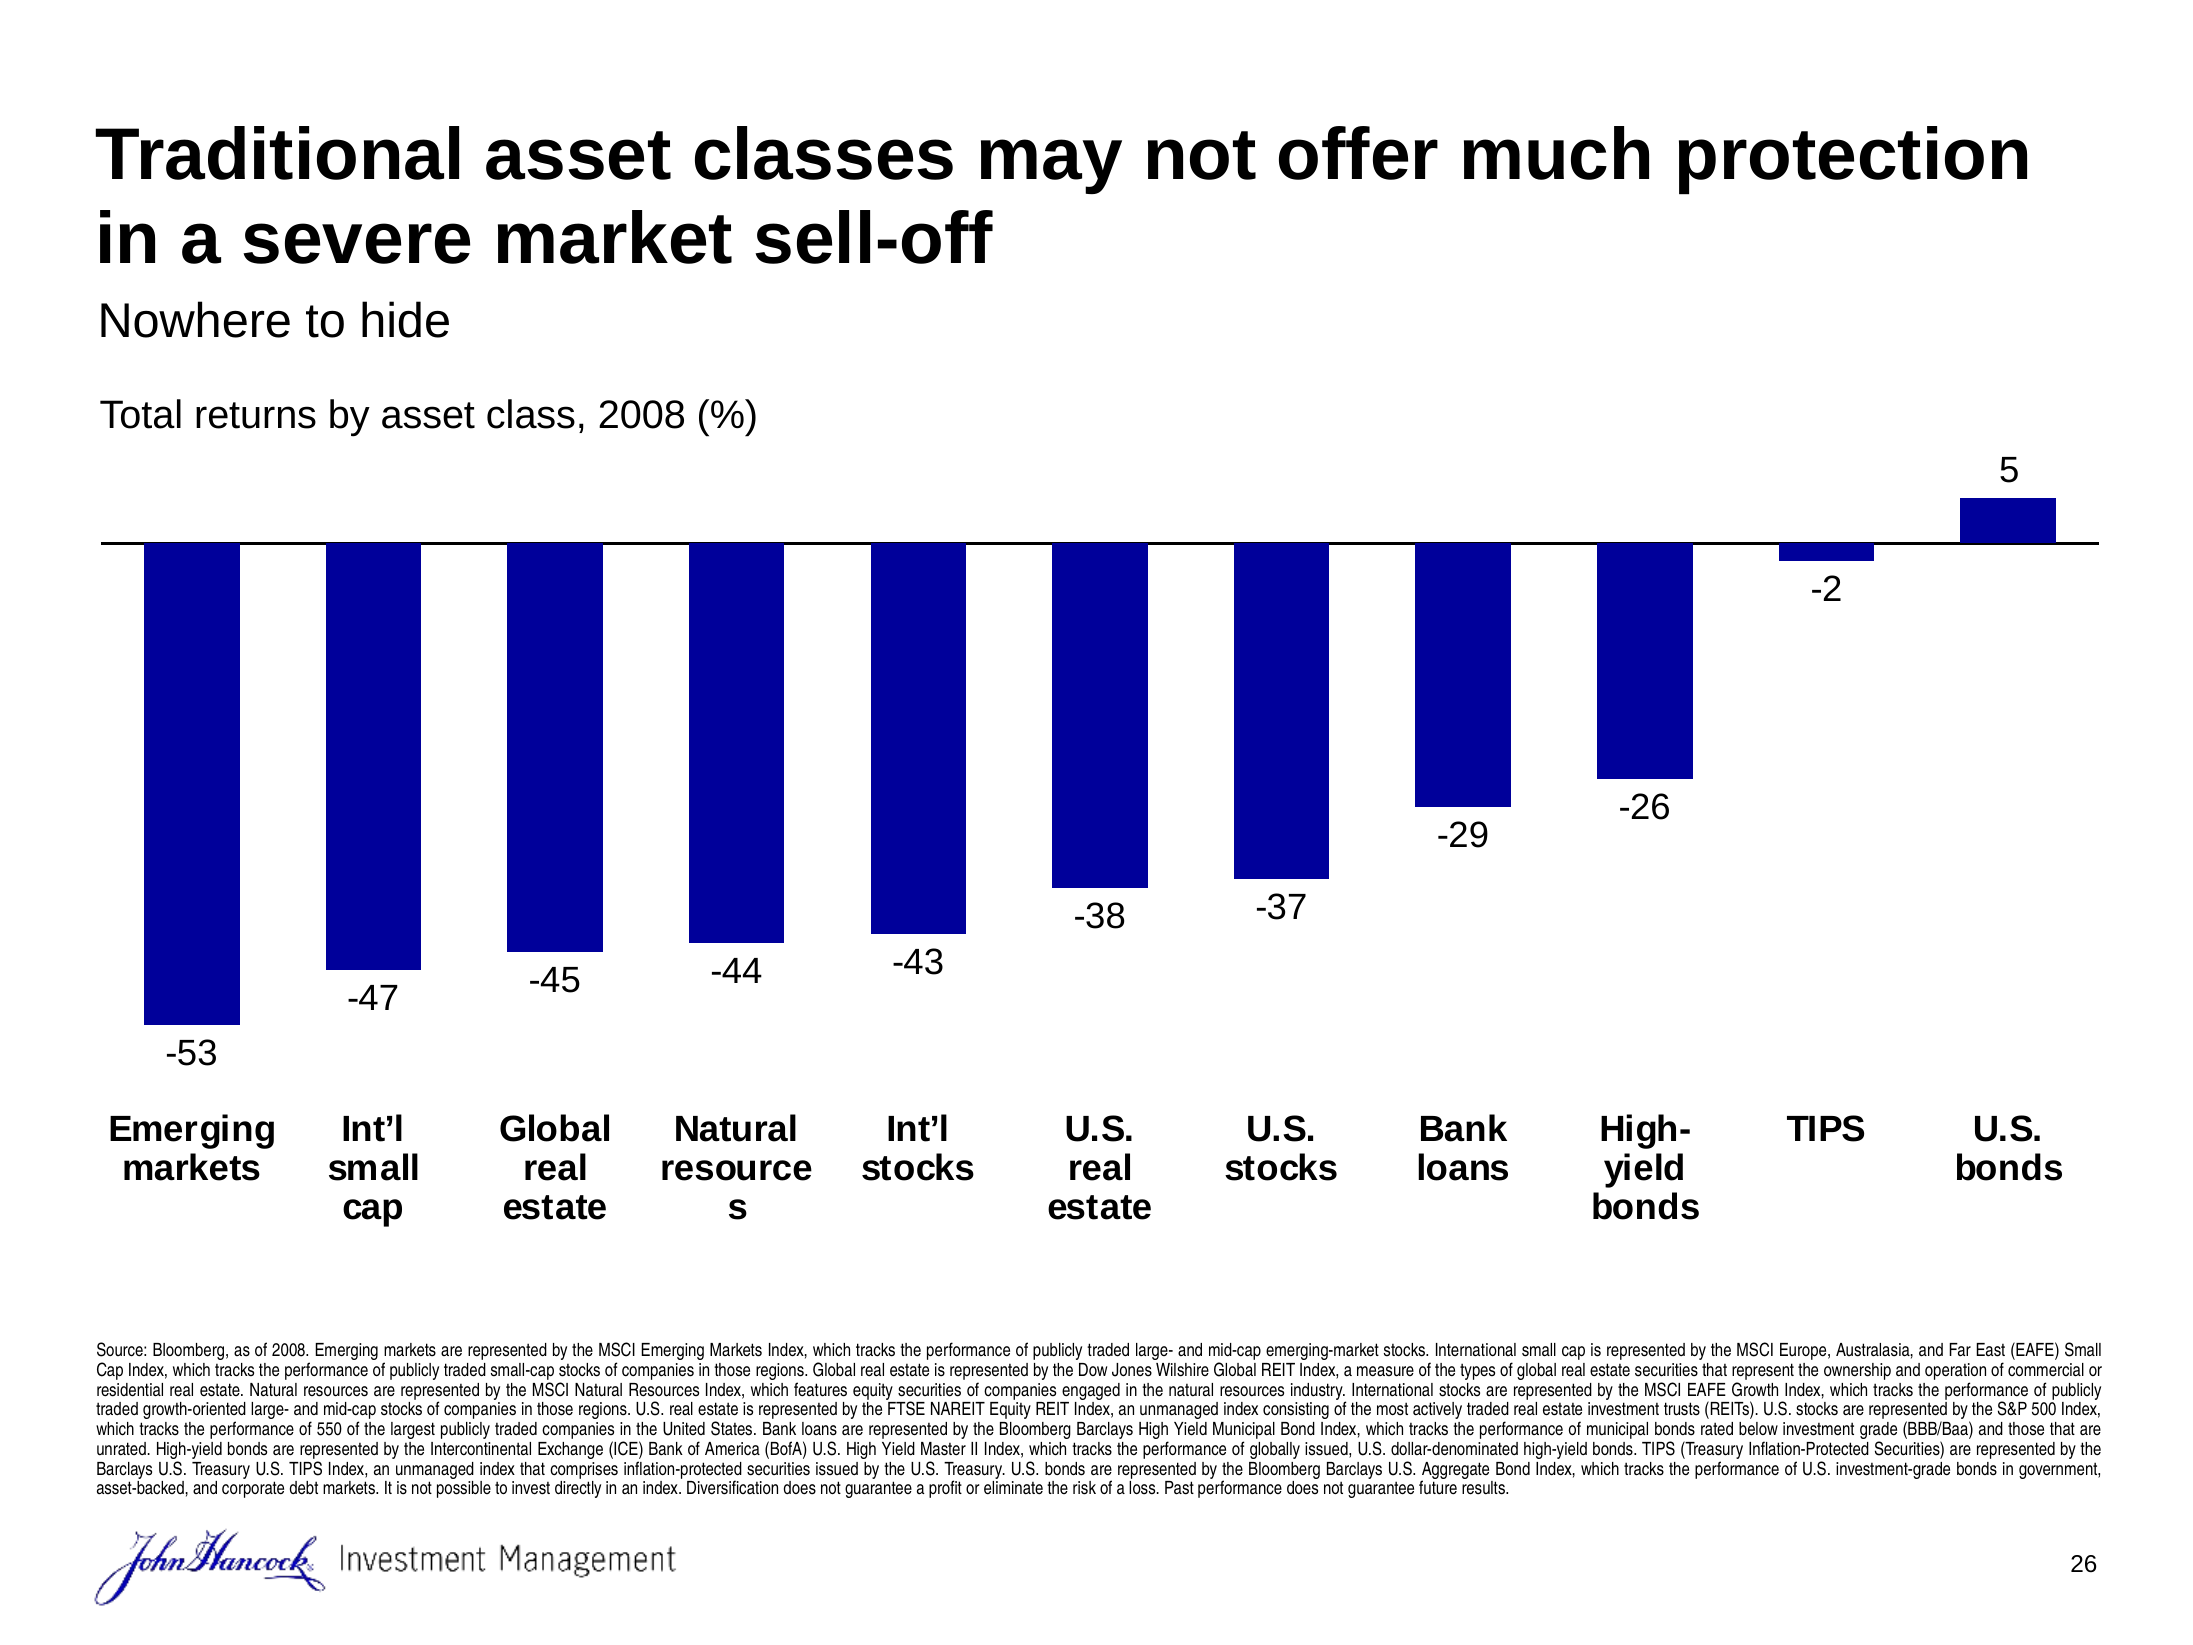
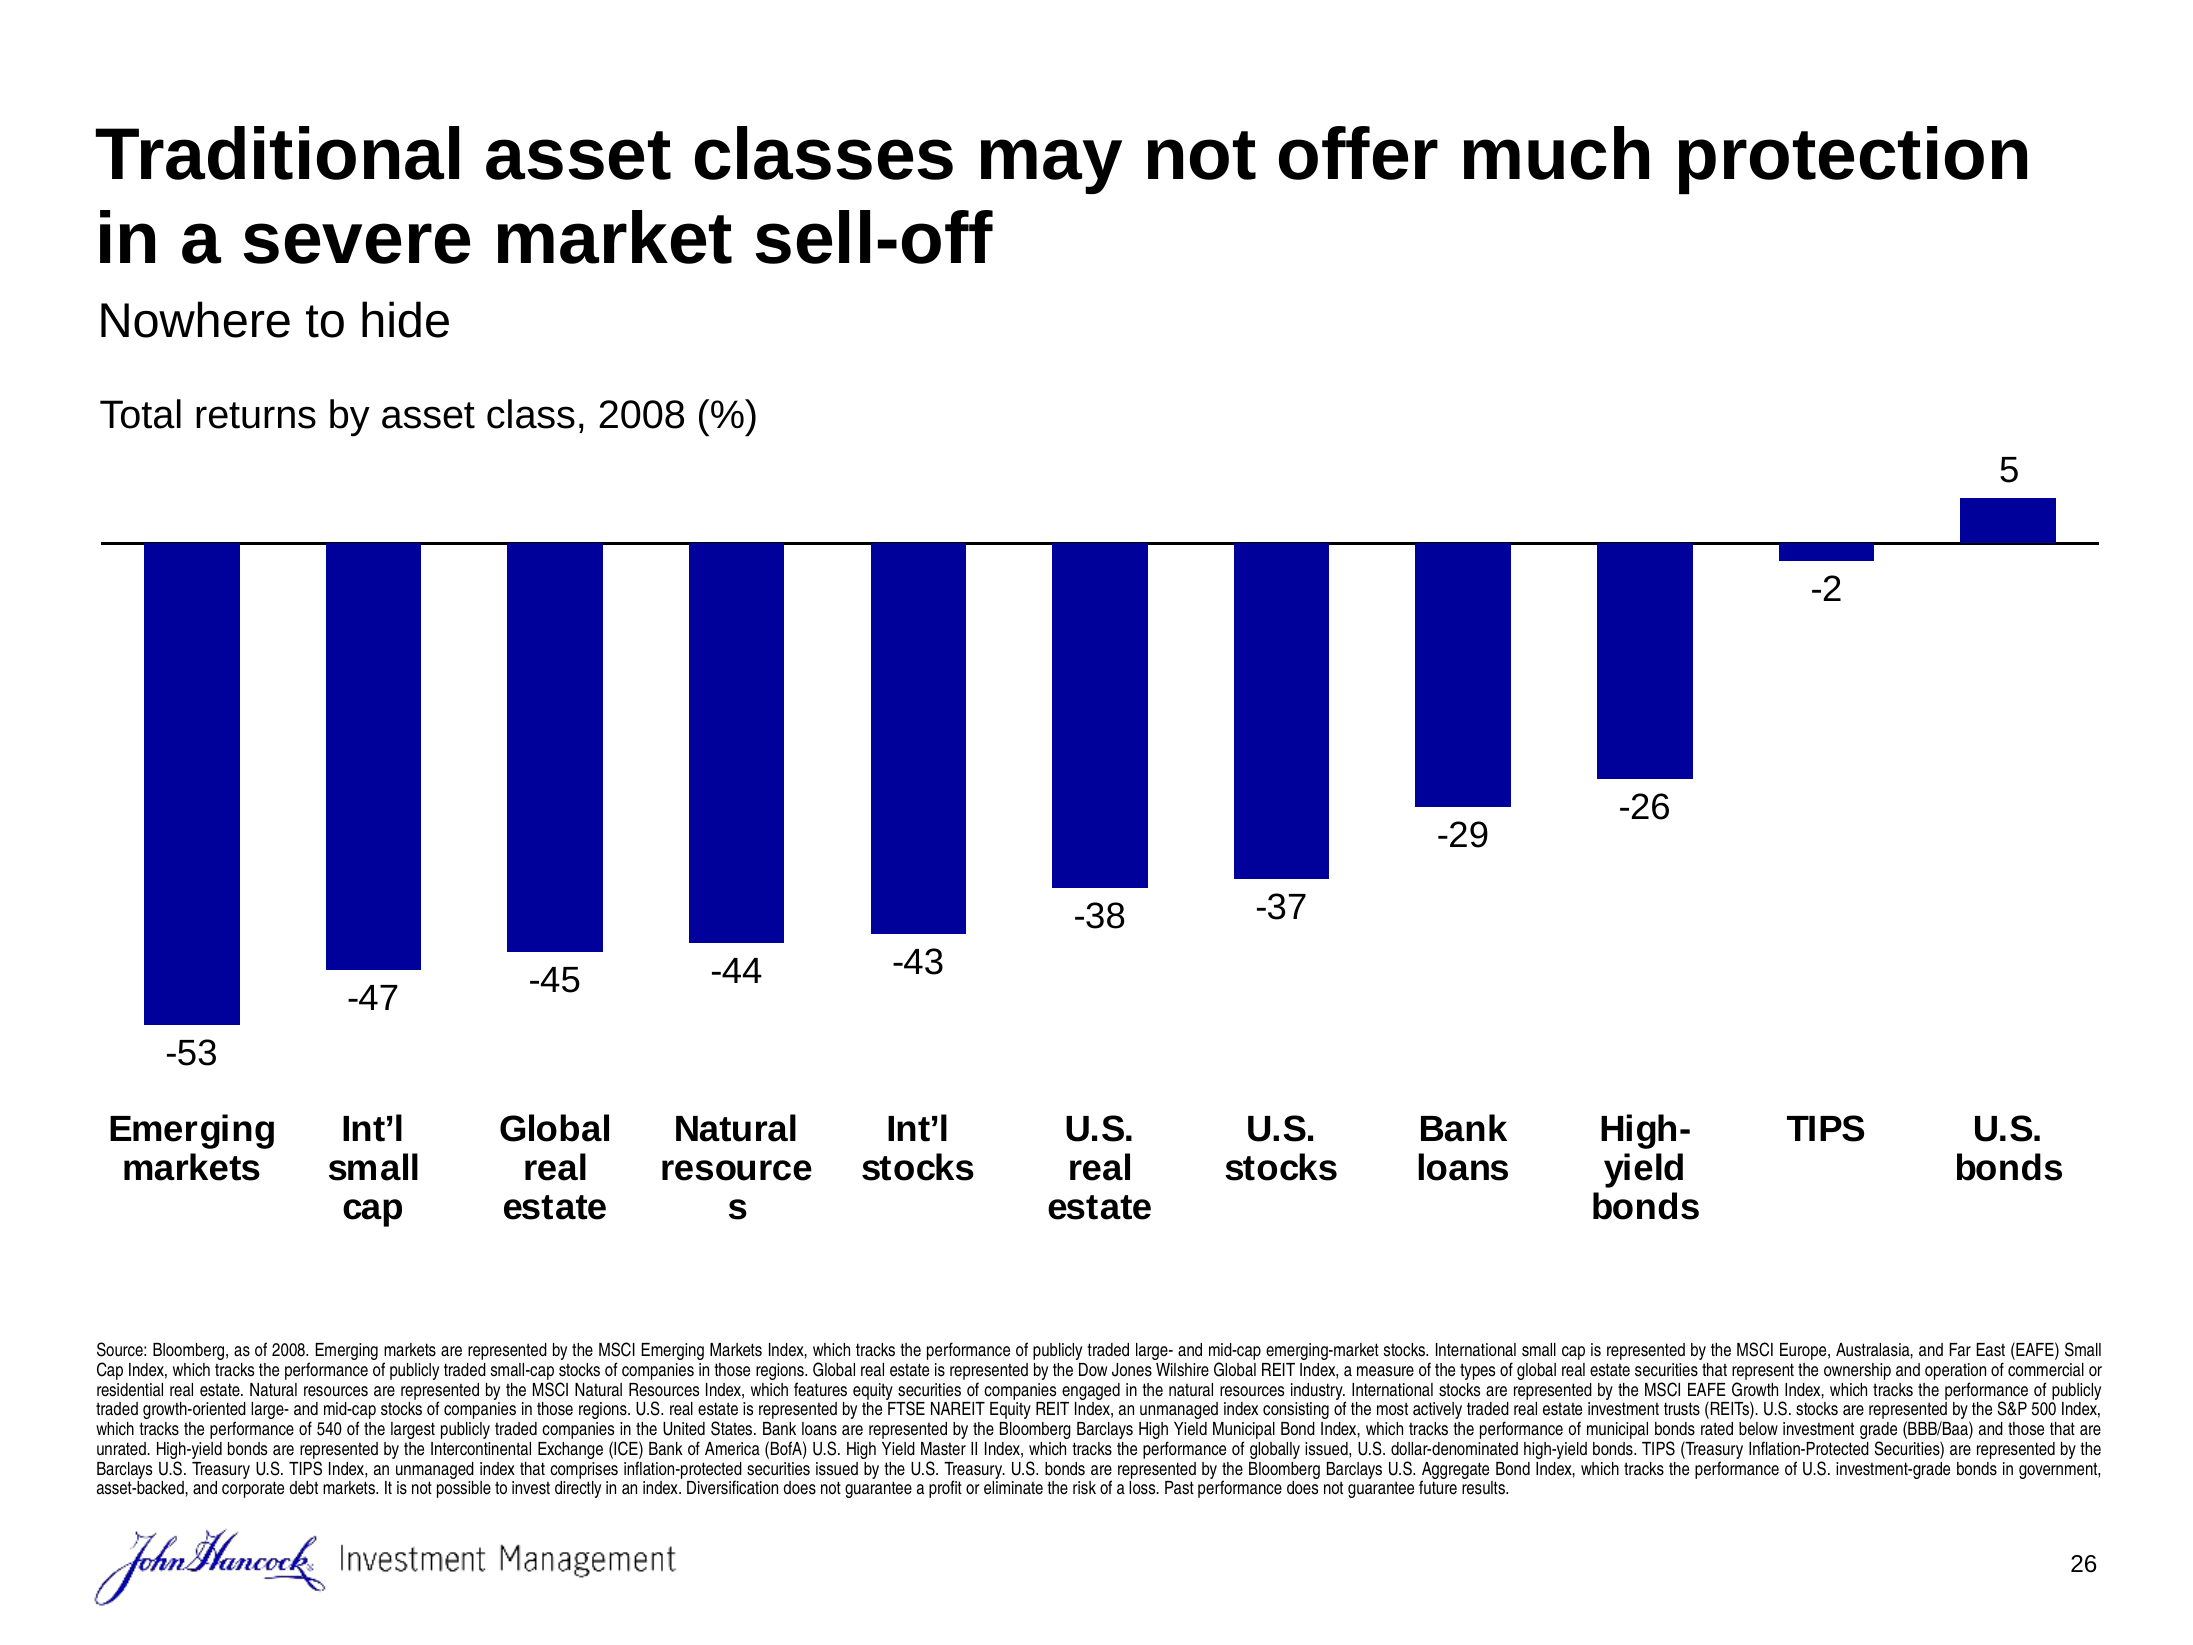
550: 550 -> 540 (329, 1429)
